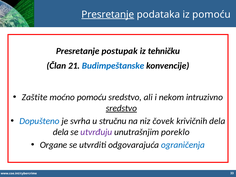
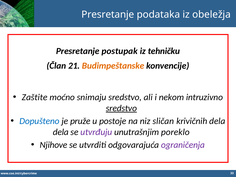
Presretanje underline: present -> none (108, 14)
iz pomoću: pomoću -> obeležja (212, 14)
Budimpeštanske colour: blue -> orange (113, 66)
moćno pomoću: pomoću -> snimaju (92, 97)
svrha: svrha -> pruže (80, 121)
stručnu: stručnu -> postoje (113, 121)
čovek: čovek -> sličan (163, 121)
Organe: Organe -> Njihove (54, 145)
ograničenja colour: blue -> purple (183, 145)
